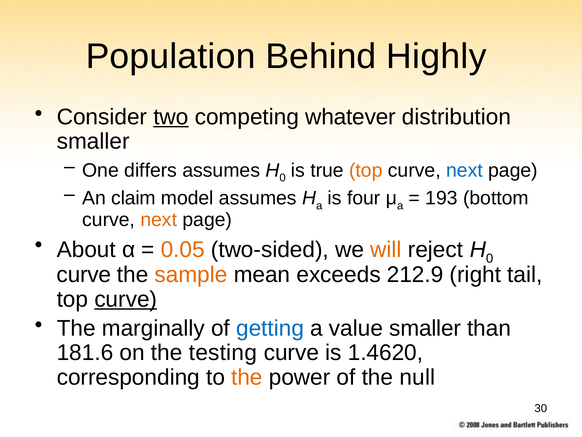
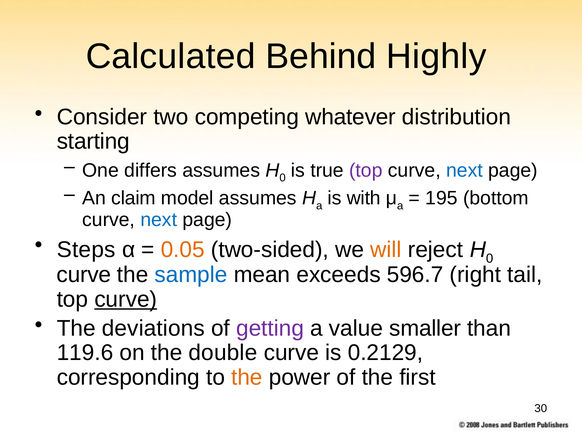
Population: Population -> Calculated (171, 56)
two underline: present -> none (171, 117)
smaller: smaller -> starting (93, 141)
top colour: orange -> purple (366, 170)
four: four -> with (364, 198)
193: 193 -> 195 (441, 198)
next colour: orange -> blue (159, 219)
About: About -> Steps (86, 249)
sample colour: orange -> blue (191, 274)
212.9: 212.9 -> 596.7 (415, 274)
marginally: marginally -> deviations (153, 328)
getting colour: blue -> purple (270, 328)
181.6: 181.6 -> 119.6 (85, 352)
testing: testing -> double (223, 352)
1.4620: 1.4620 -> 0.2129 (385, 352)
null: null -> first (418, 377)
